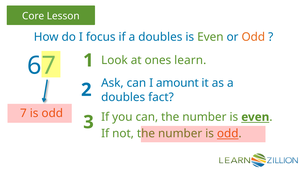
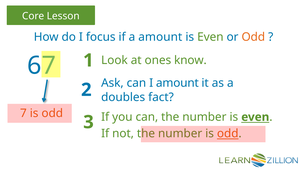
if a doubles: doubles -> amount (160, 37)
learn: learn -> know (190, 60)
